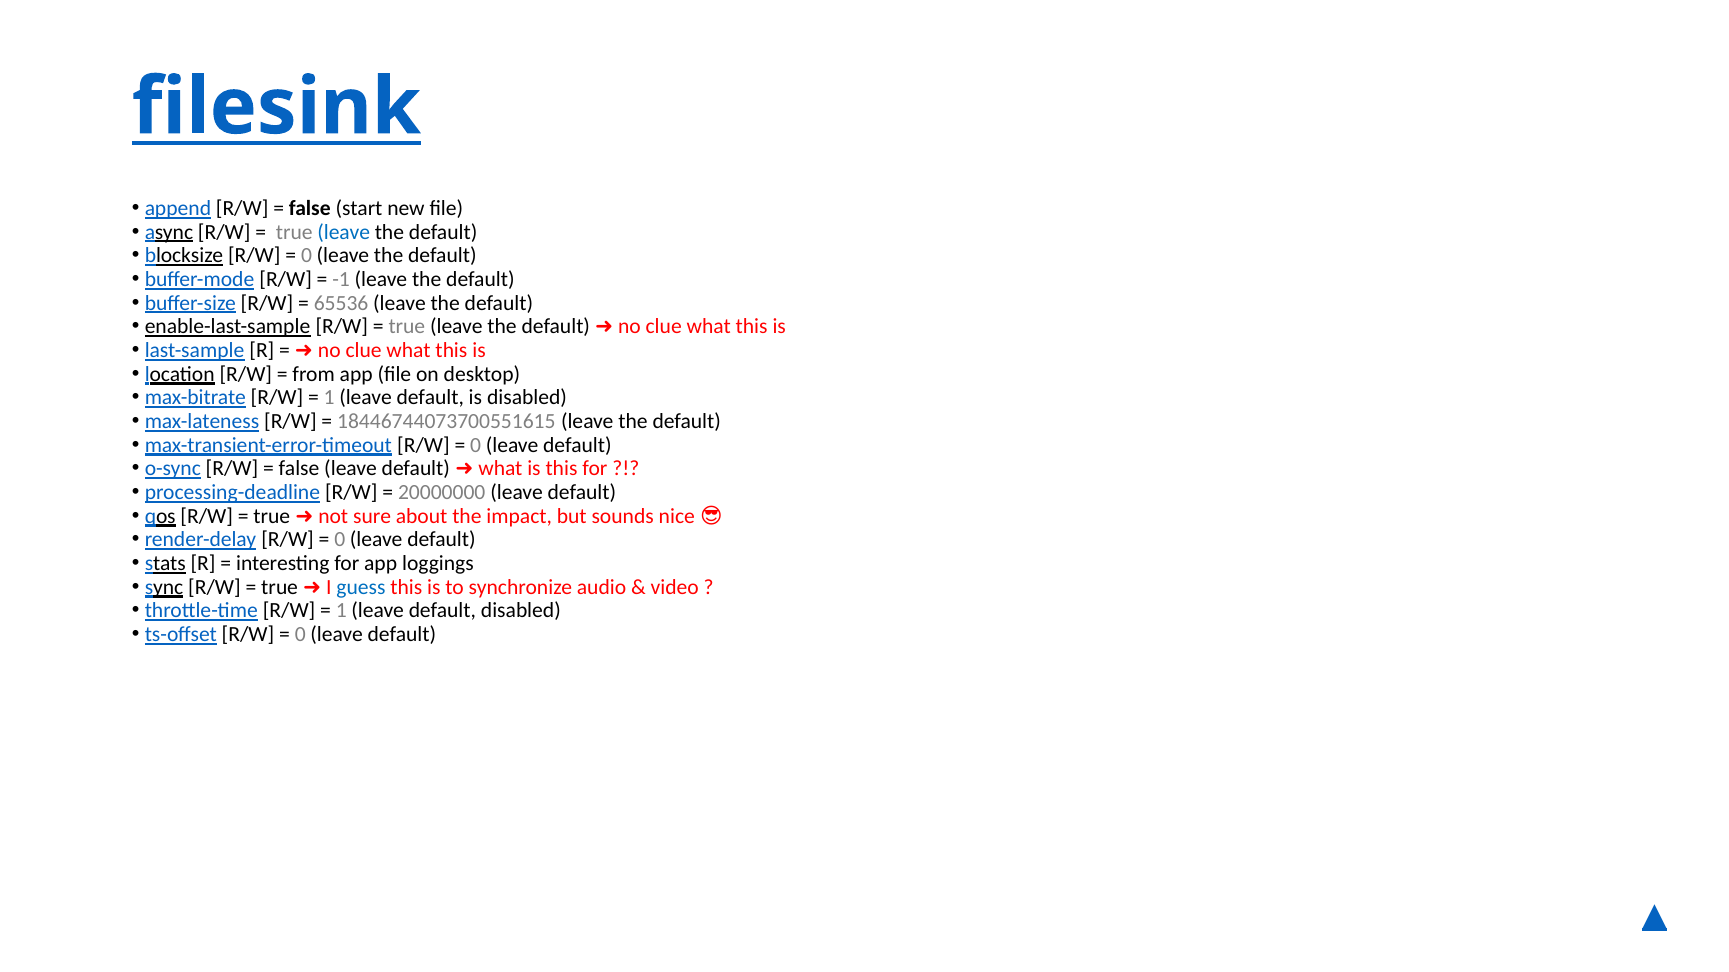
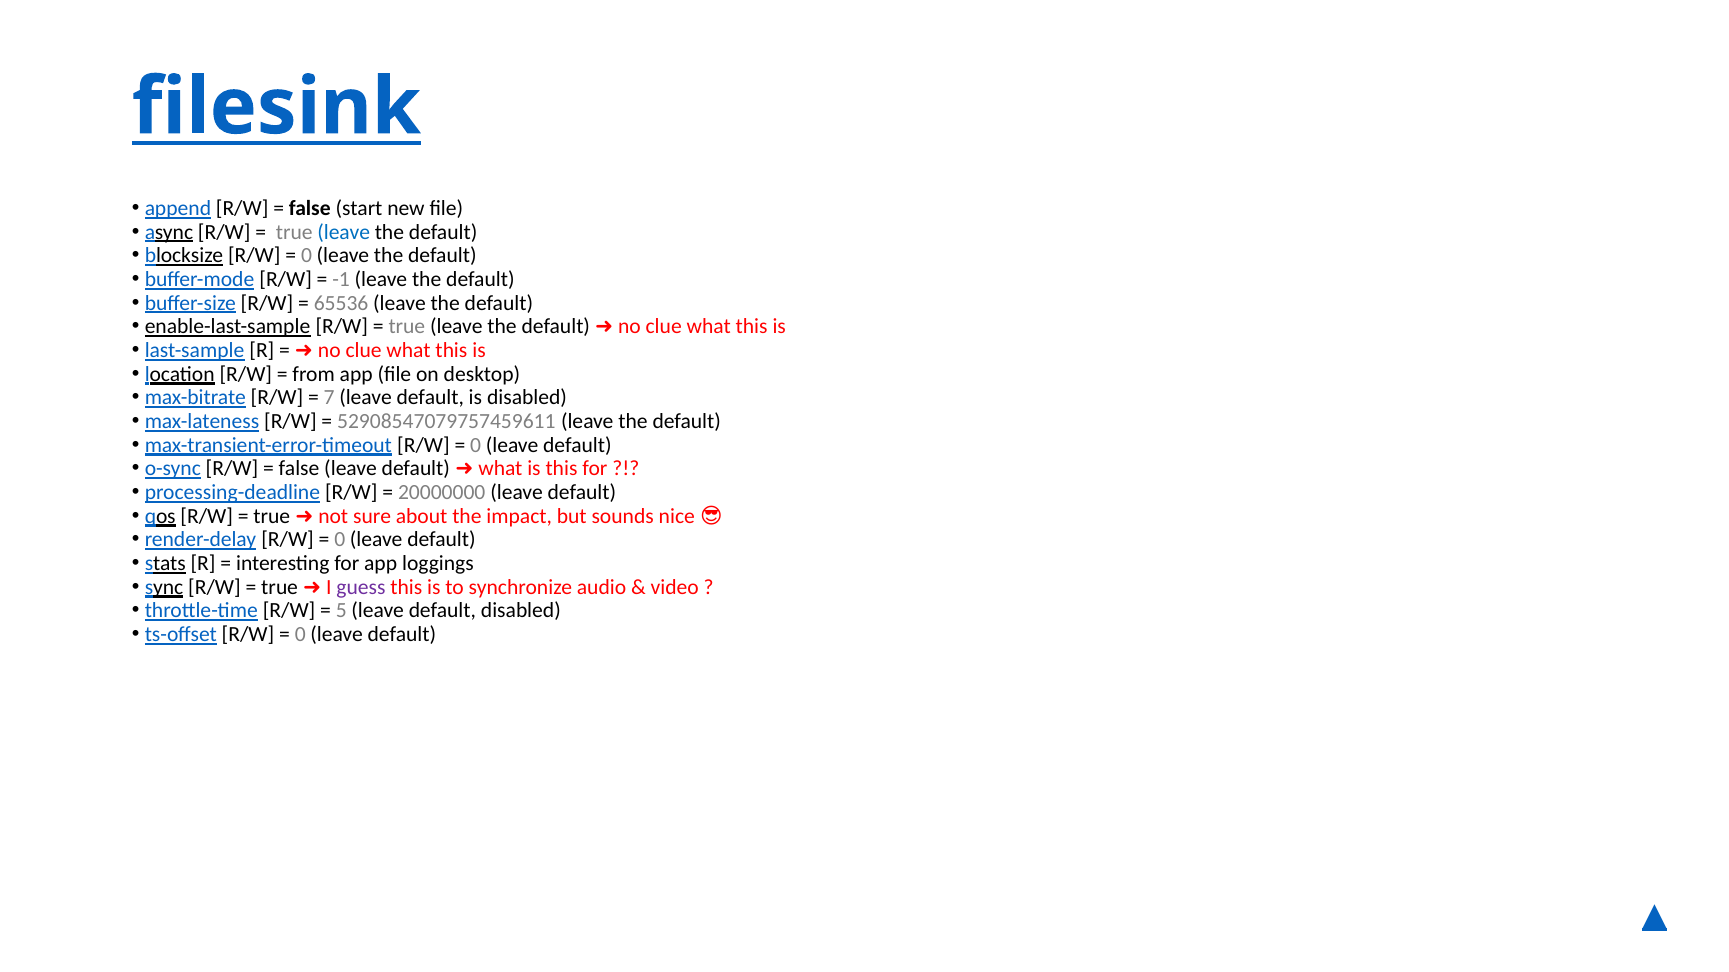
1: 1 -> 7 (329, 398)
18446744073700551615: 18446744073700551615 -> 52908547079757459611 (446, 422)
guess colour: blue -> purple (361, 587)
1: 1 -> 5 (341, 611)
